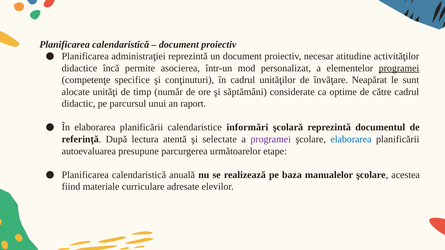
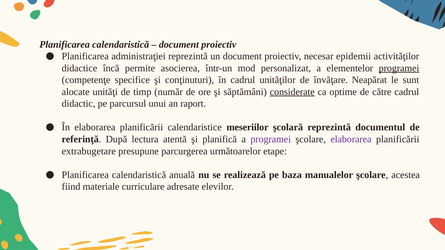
atitudine: atitudine -> epidemii (354, 56)
considerate underline: none -> present (292, 92)
informări: informări -> meseriilor (247, 128)
selectate: selectate -> planifică (220, 139)
elaborarea colour: blue -> purple (351, 139)
autoevaluarea: autoevaluarea -> extrabugetare (89, 151)
